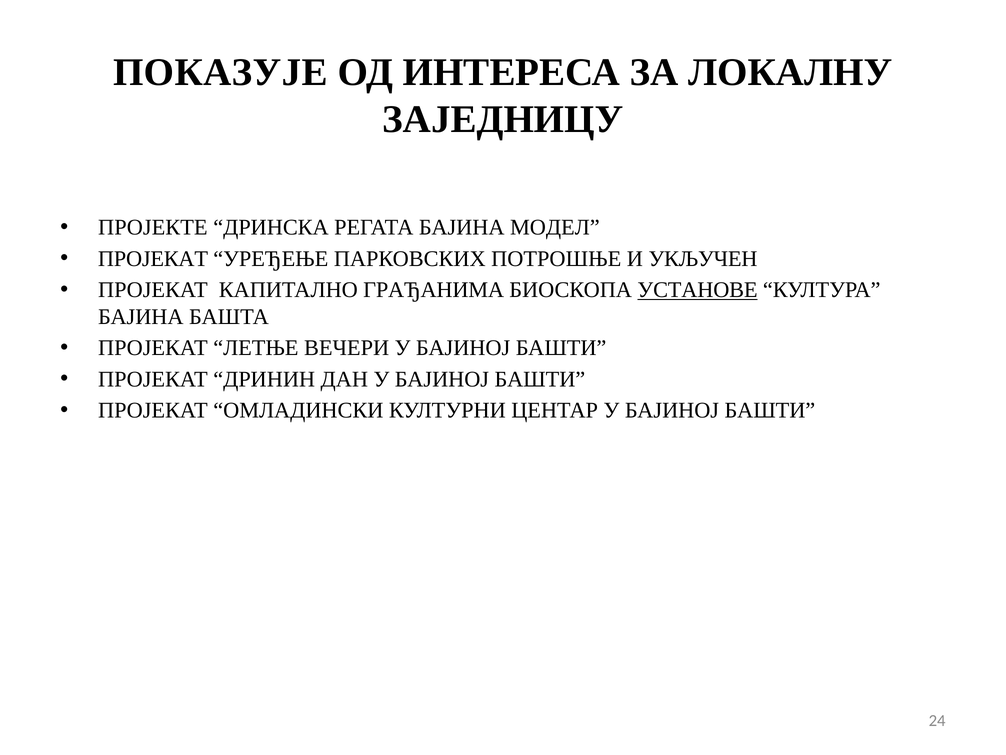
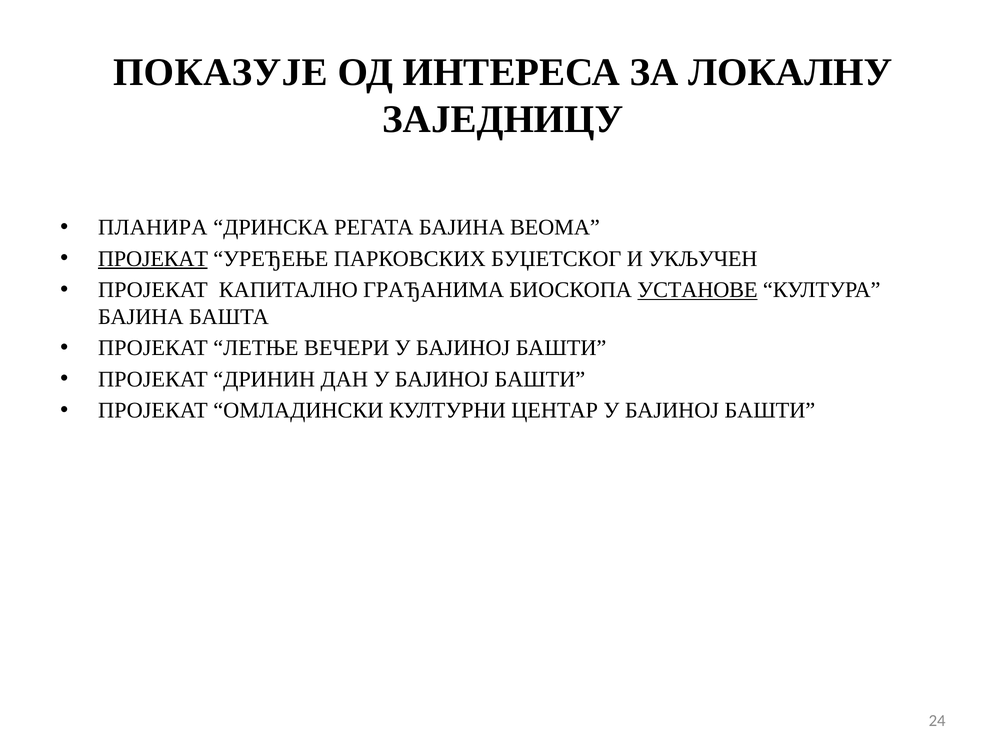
ПРОЈЕКТЕ: ПРОЈЕКТЕ -> ПЛАНИРА (153, 227)
МОДЕЛ: МОДЕЛ -> ВЕОМА (555, 227)
ПРОЈЕКАТ underline: none -> present (153, 259)
ПОТРОШЊЕ: ПОТРОШЊЕ -> БУЏЕТСКОГ (556, 259)
